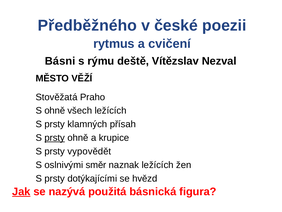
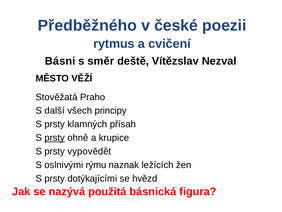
rýmu: rýmu -> směr (101, 61)
S ohně: ohně -> další (55, 110)
všech ležících: ležících -> principy (111, 110)
směr: směr -> rýmu (96, 165)
Jak underline: present -> none (21, 191)
